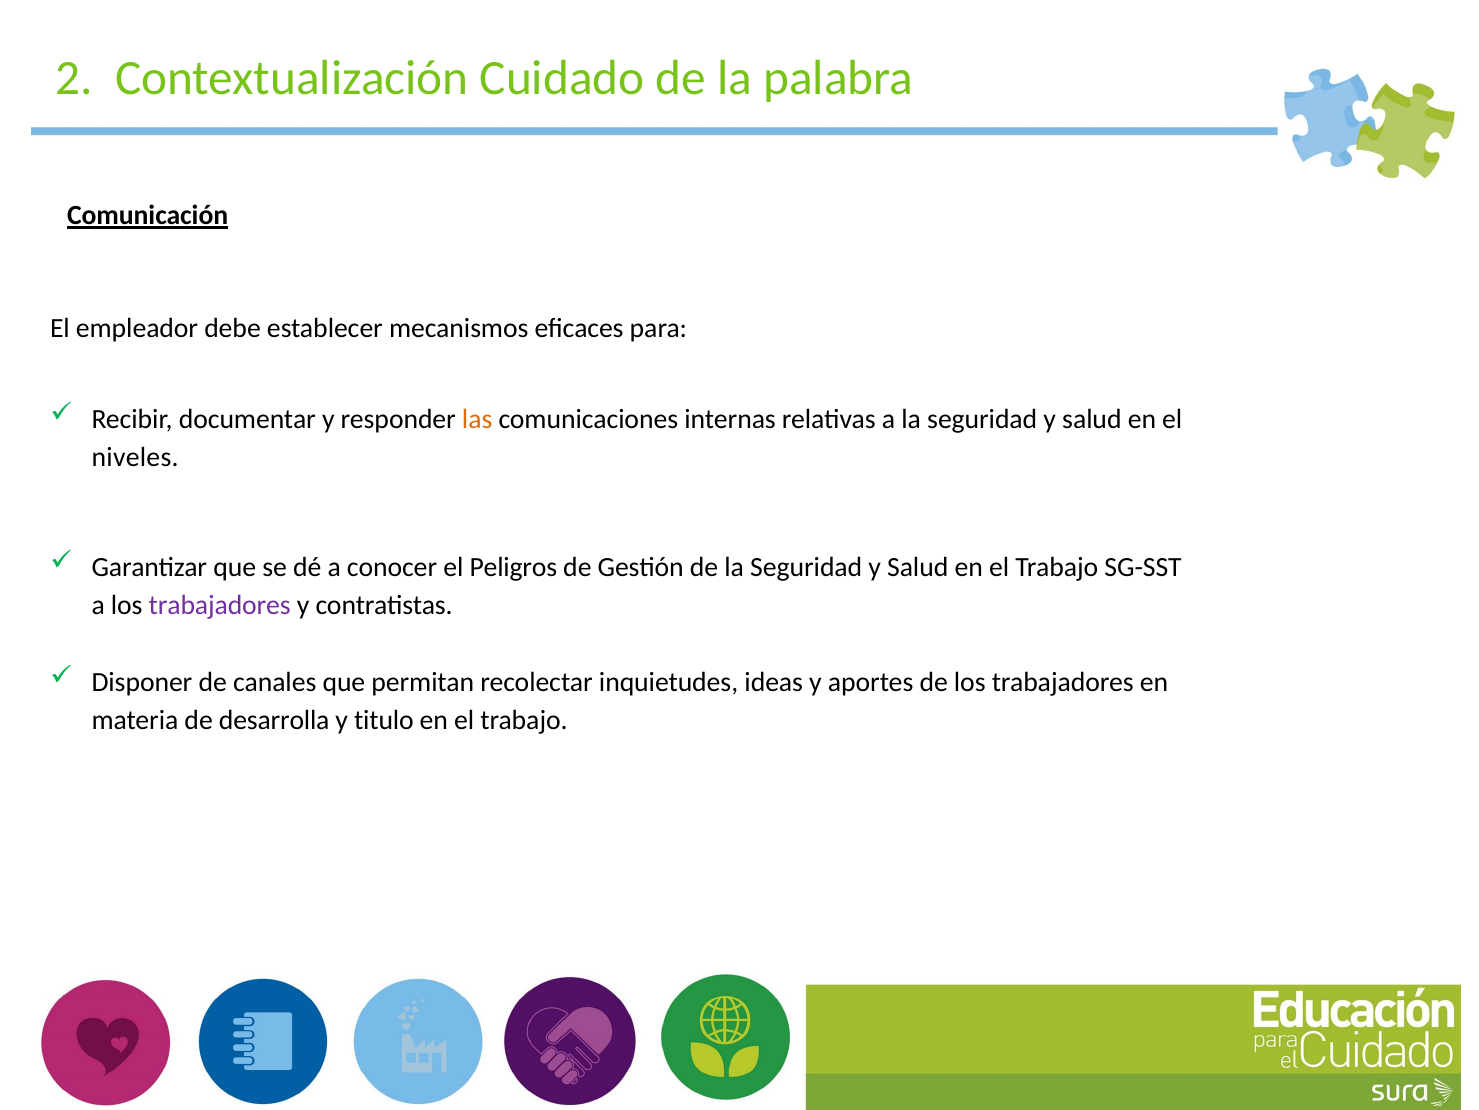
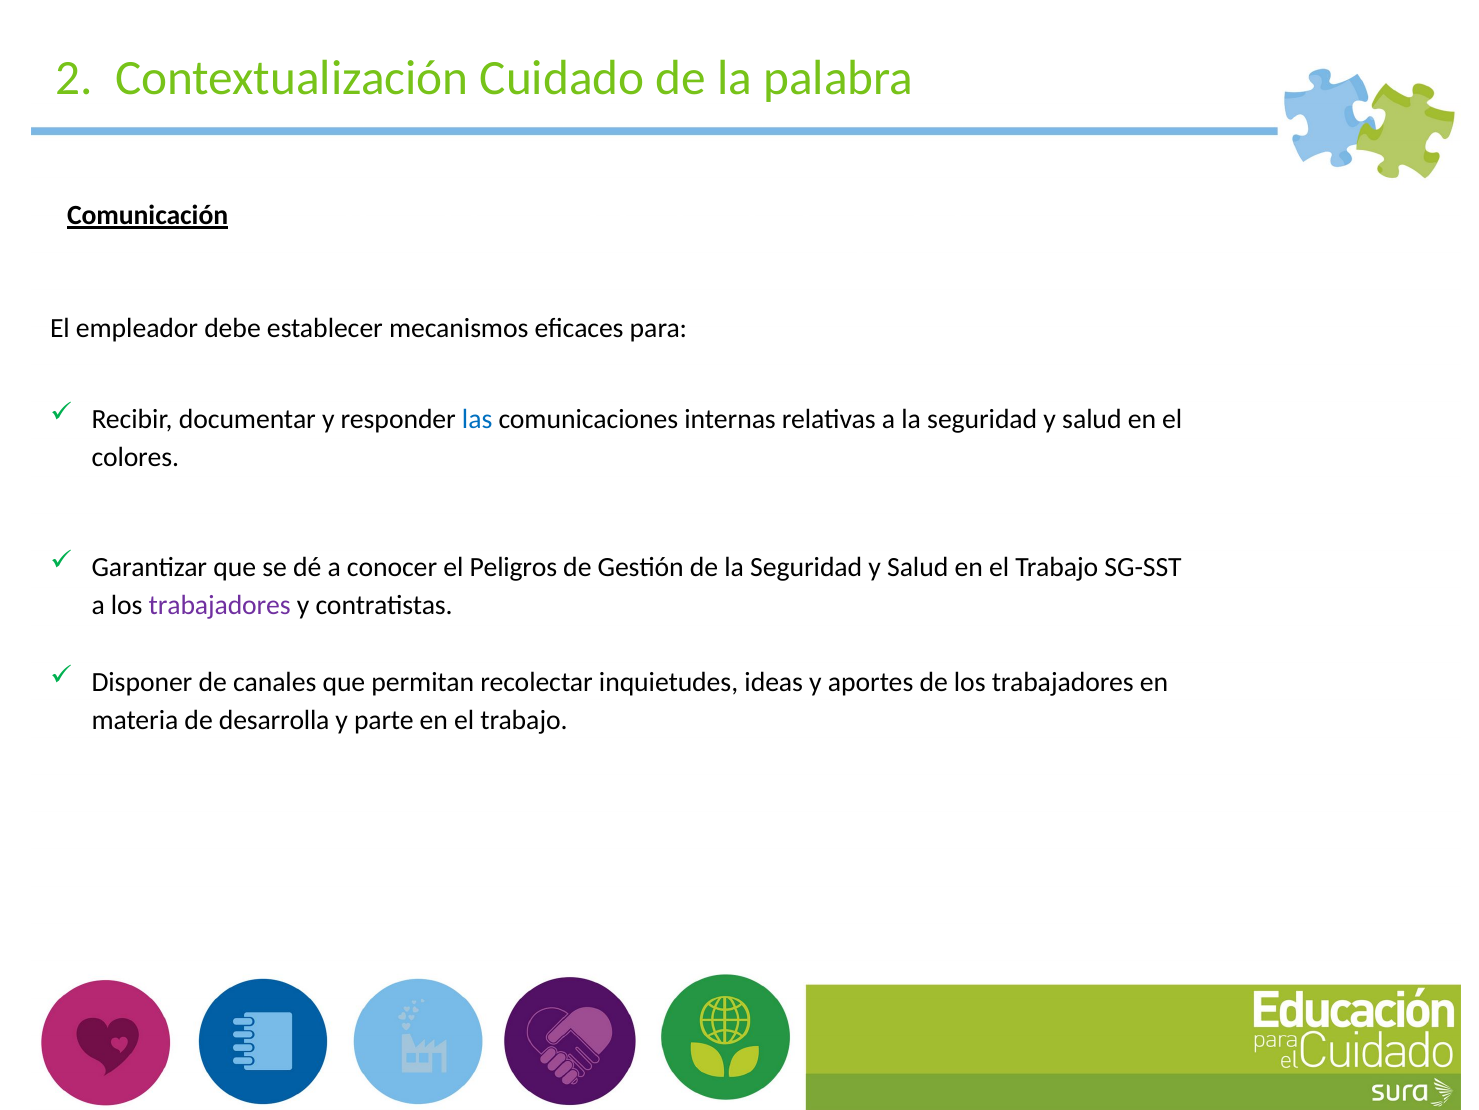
las colour: orange -> blue (477, 419)
niveles: niveles -> colores (135, 457)
titulo: titulo -> parte (384, 720)
